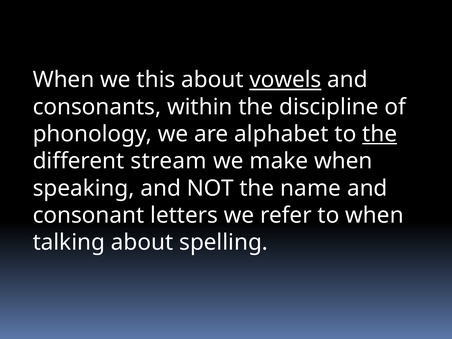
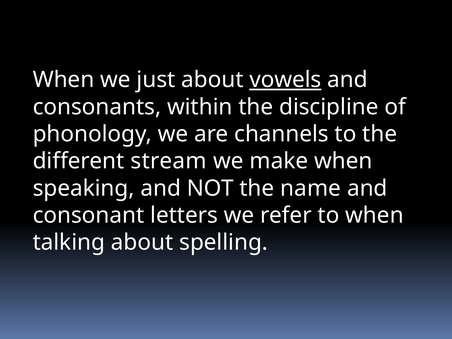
this: this -> just (156, 80)
alphabet: alphabet -> channels (281, 134)
the underline: present -> none (380, 134)
